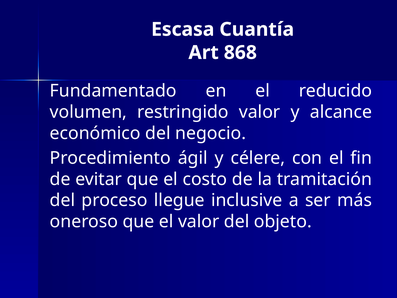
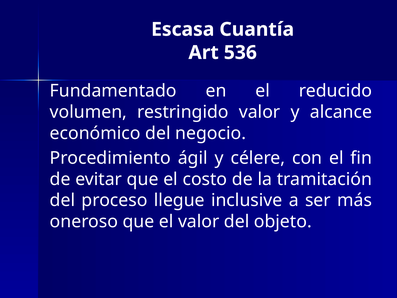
868: 868 -> 536 (240, 53)
